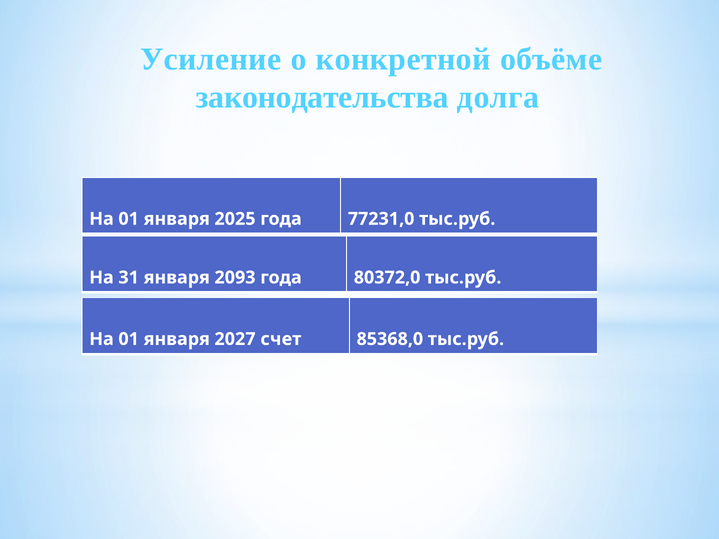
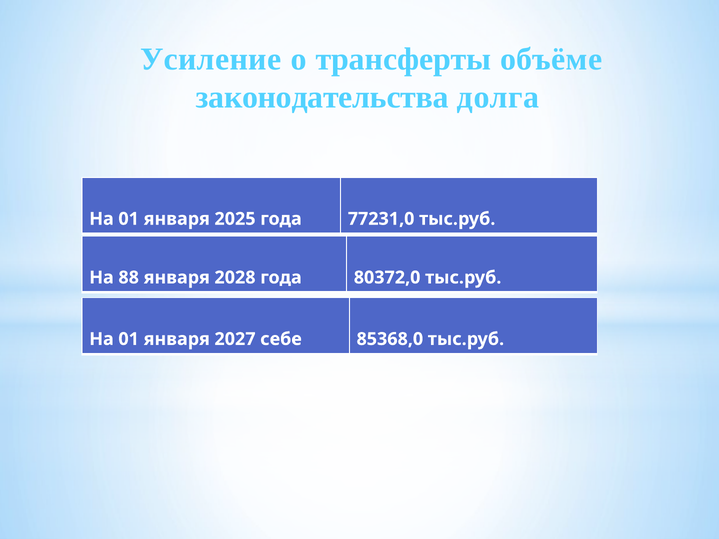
конкретной: конкретной -> трансферты (403, 59)
31: 31 -> 88 (129, 278)
2093: 2093 -> 2028 (235, 278)
счет: счет -> себе (281, 339)
